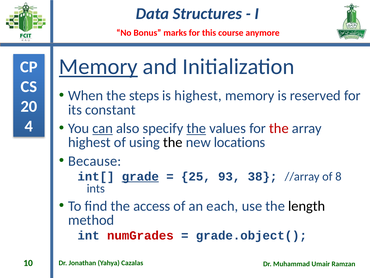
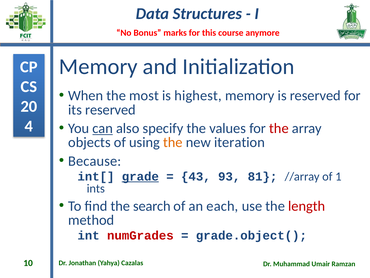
Memory underline: present -> none (98, 67)
steps: steps -> most (144, 96)
its constant: constant -> reserved (110, 110)
the underline: present -> none (196, 128)
highest: highest -> objects (89, 142)
the colour: black -> orange (173, 142)
locations: locations -> iteration (239, 142)
25: 25 -> 43 (196, 176)
38: 38 -> 81 (263, 176)
8: 8 -> 1 (338, 176)
access: access -> search (152, 206)
length colour: black -> red (307, 206)
